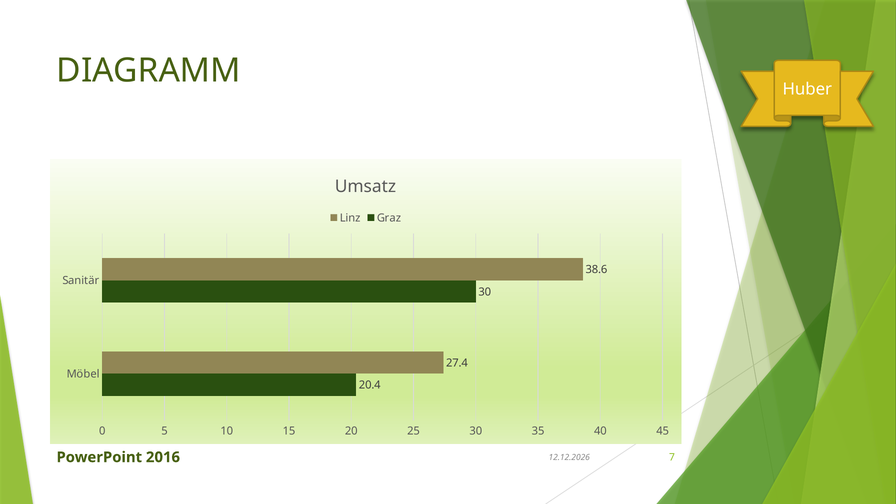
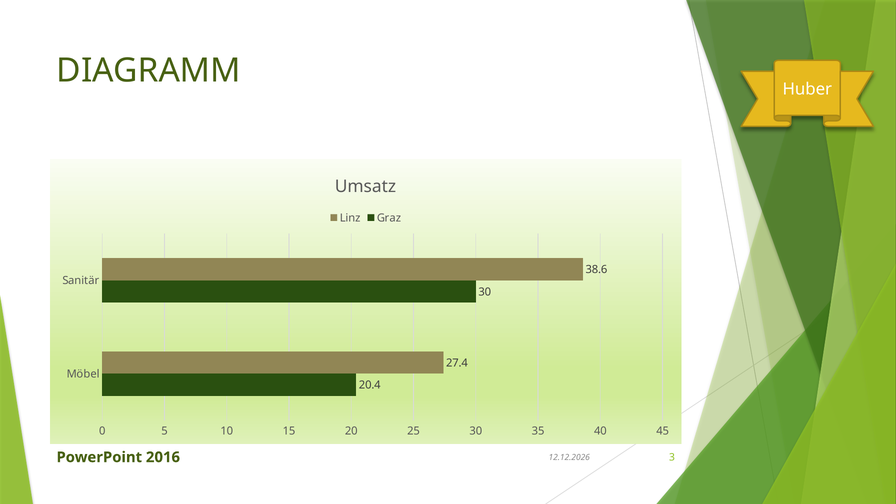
7: 7 -> 3 (672, 457)
